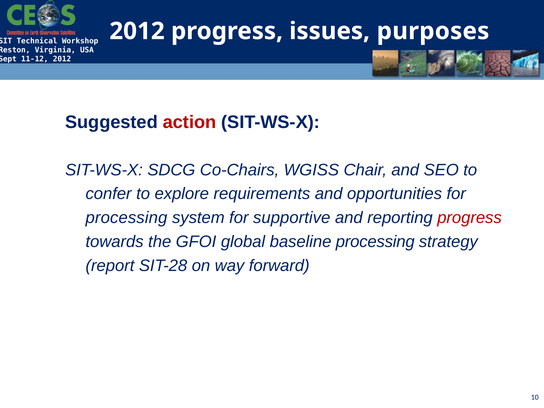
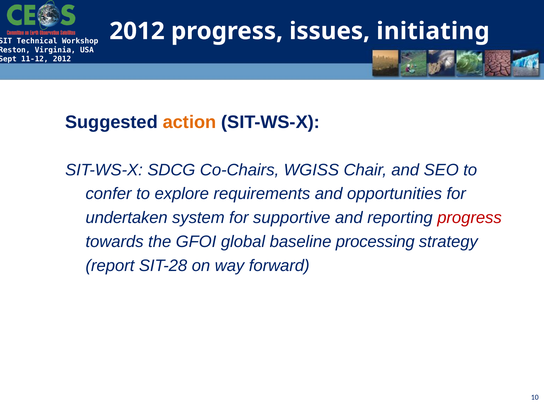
purposes: purposes -> initiating (433, 31)
action colour: red -> orange (189, 122)
processing: processing -> undertaken (127, 218)
